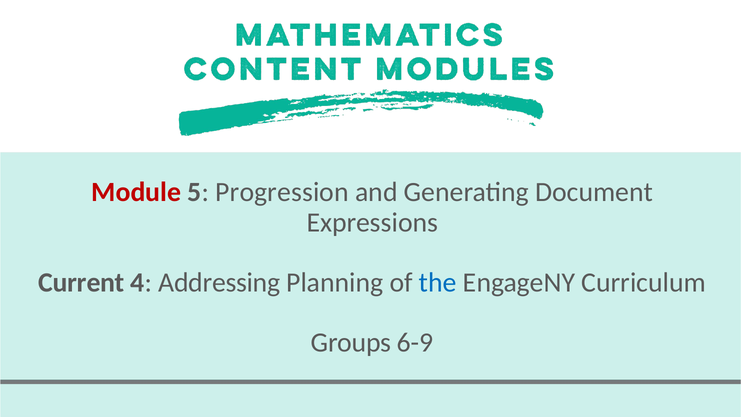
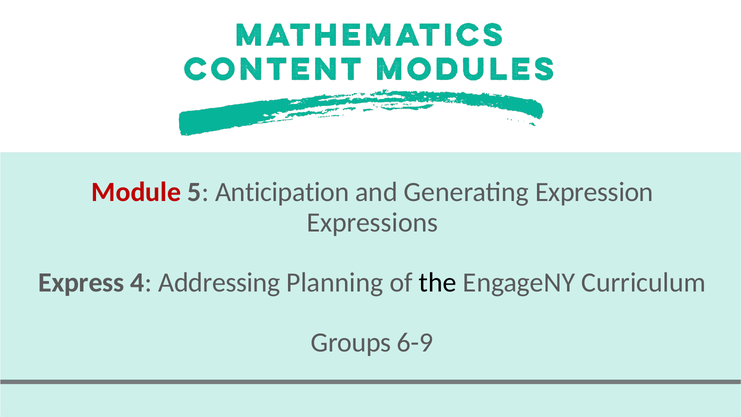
Progression: Progression -> Anticipation (282, 192)
Document: Document -> Expression (594, 192)
Current: Current -> Express (81, 282)
the colour: blue -> black (438, 282)
